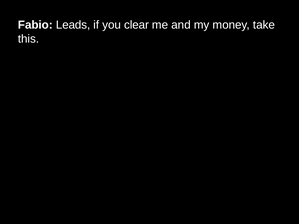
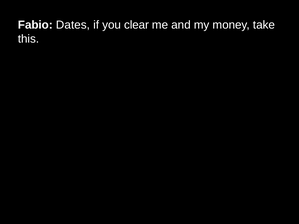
Leads: Leads -> Dates (73, 25)
